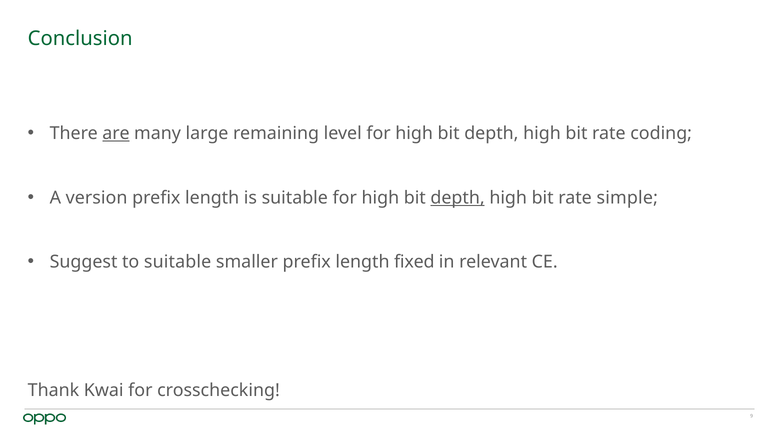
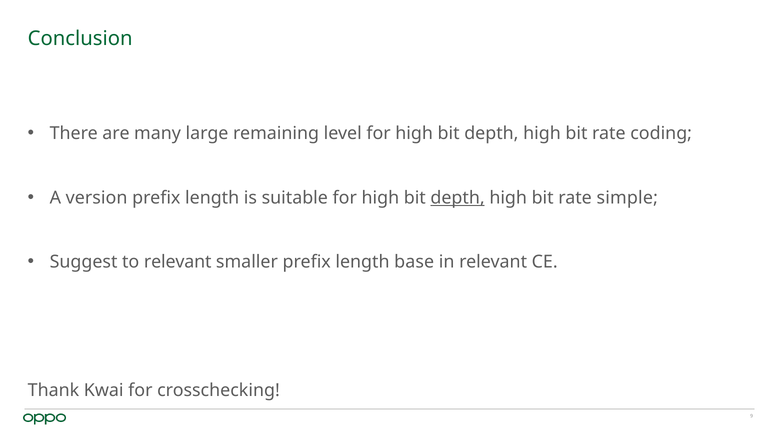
are underline: present -> none (116, 134)
to suitable: suitable -> relevant (178, 262)
fixed: fixed -> base (414, 262)
